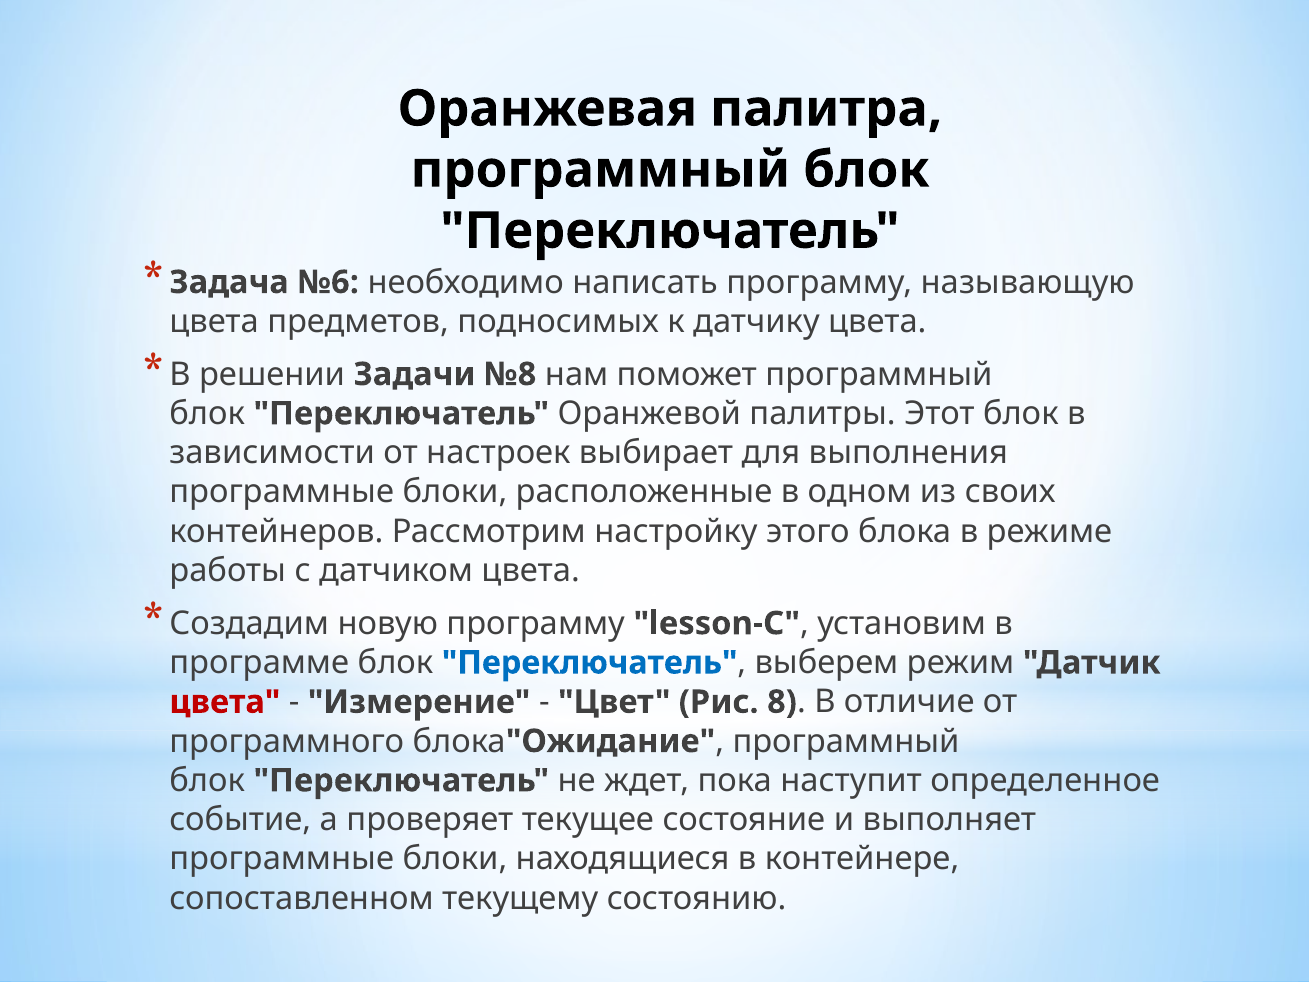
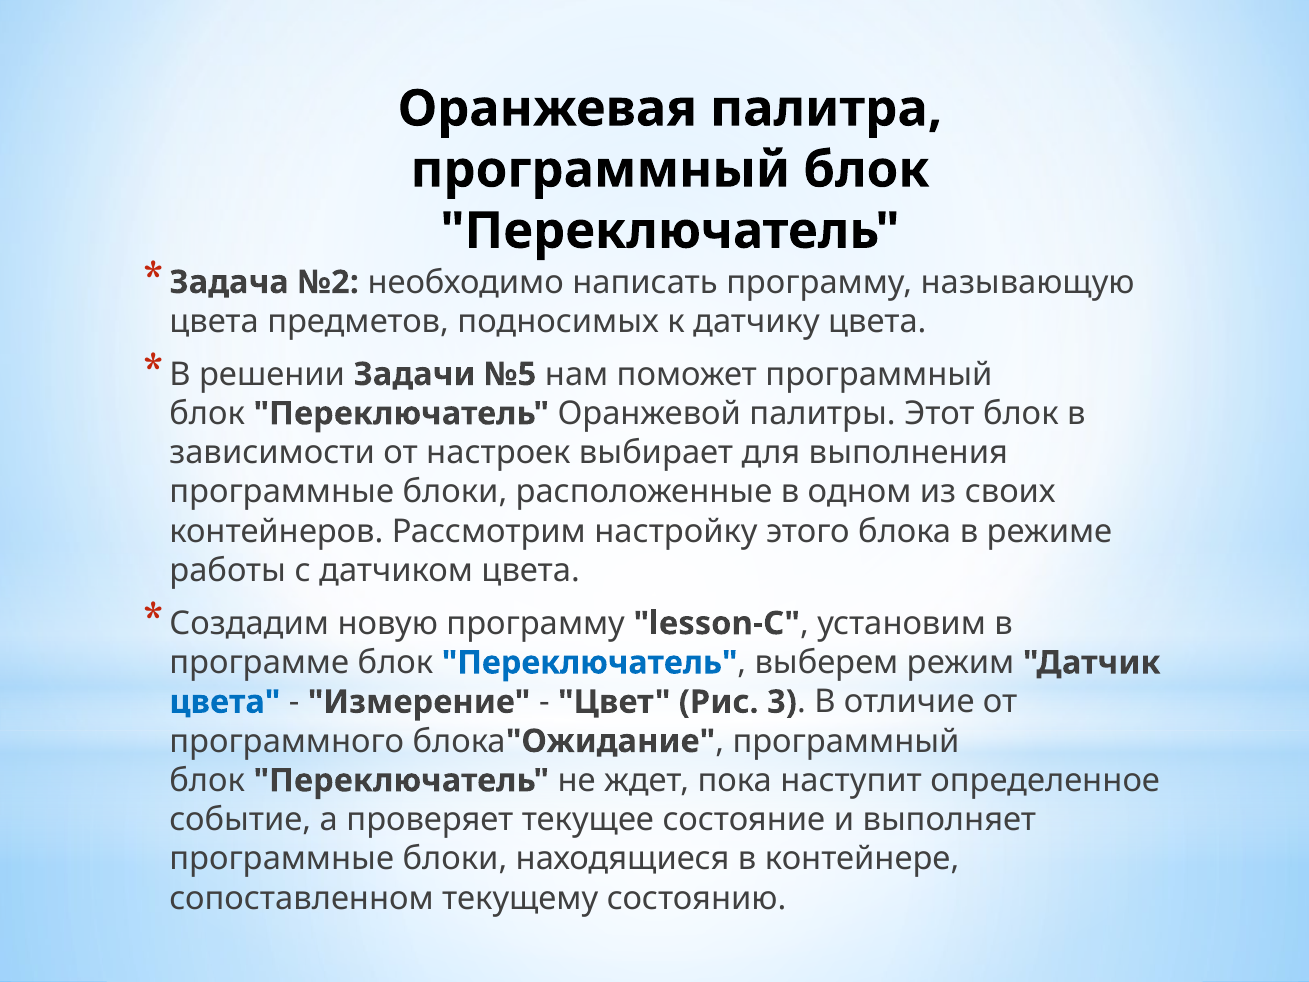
№6: №6 -> №2 (328, 282)
№8: №8 -> №5 (510, 374)
цвета colour: red -> blue (225, 702)
8: 8 -> 3 (782, 702)
